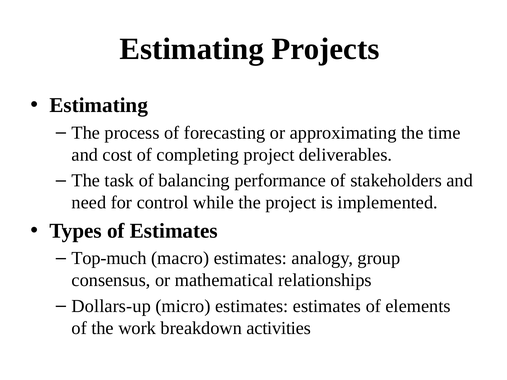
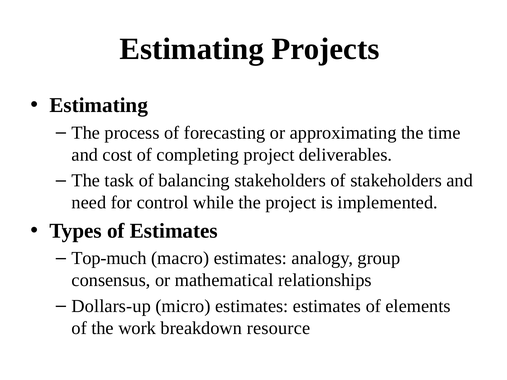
balancing performance: performance -> stakeholders (280, 181)
activities: activities -> resource (279, 328)
